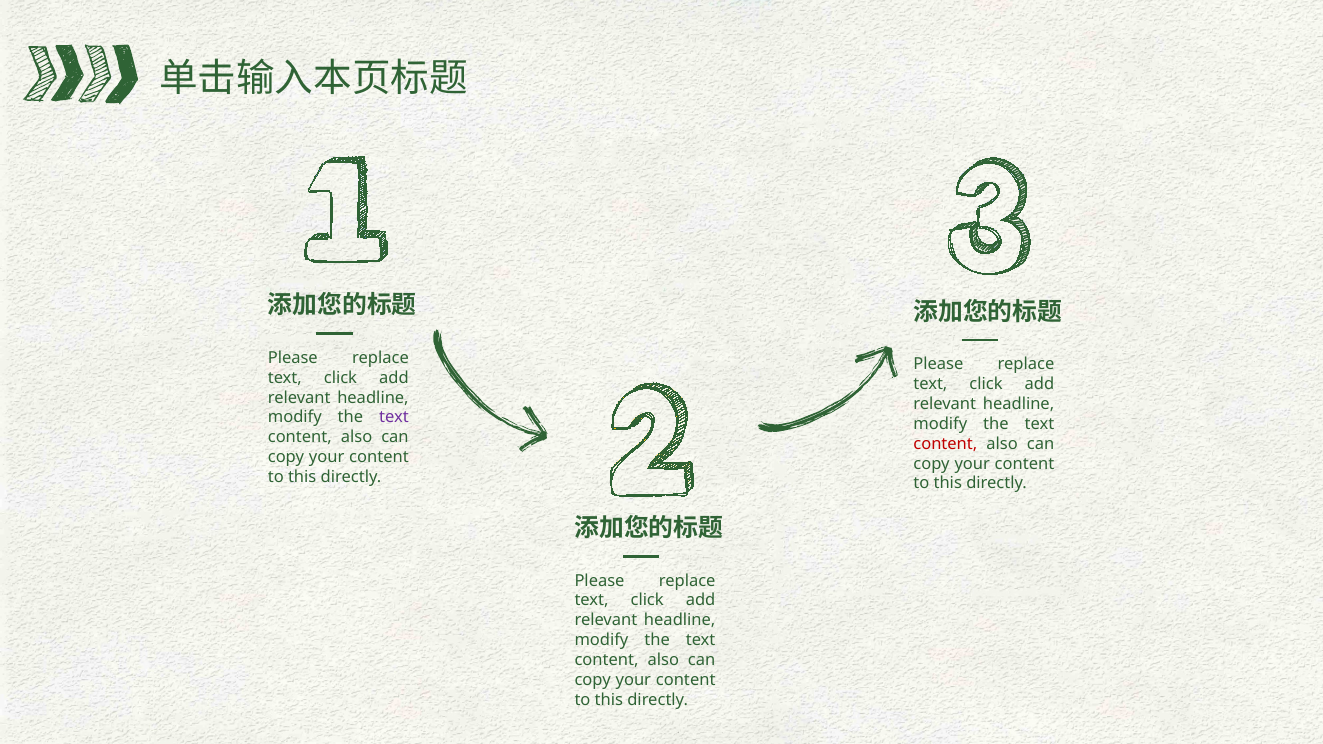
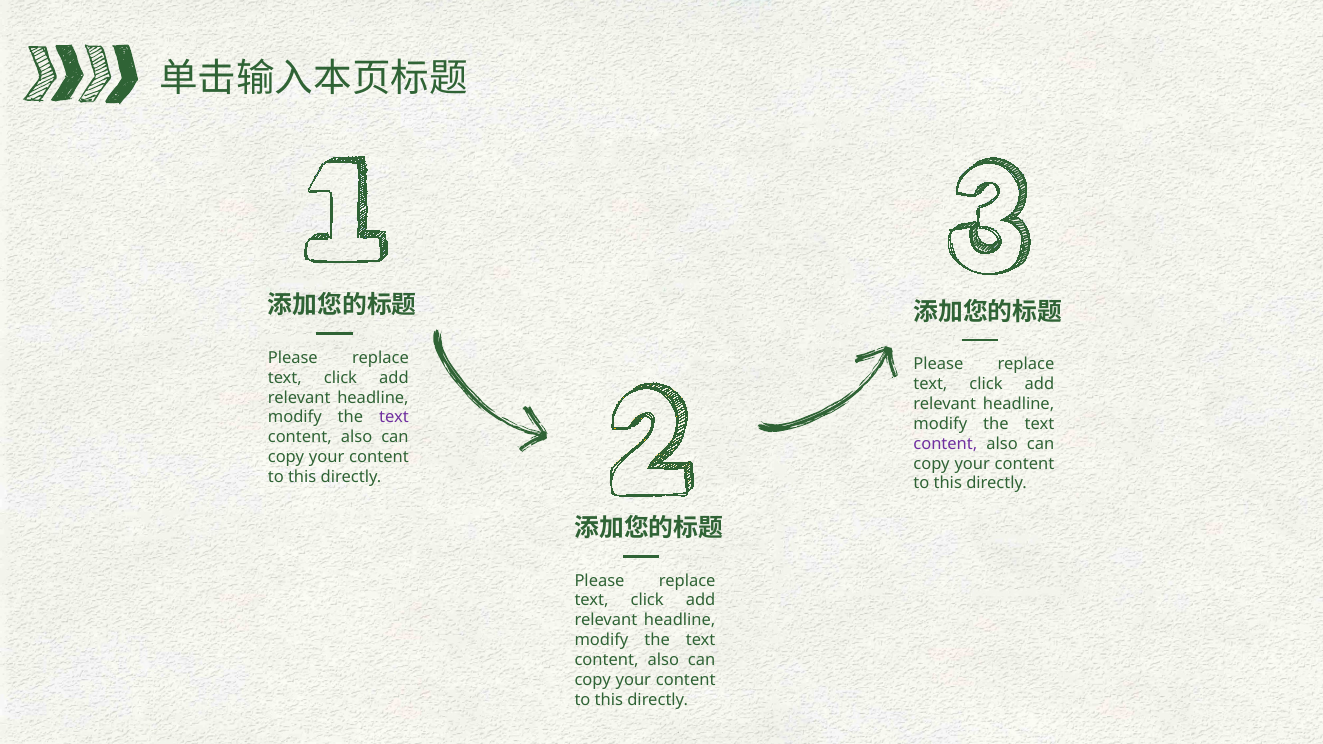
content colour: red -> purple (945, 444)
